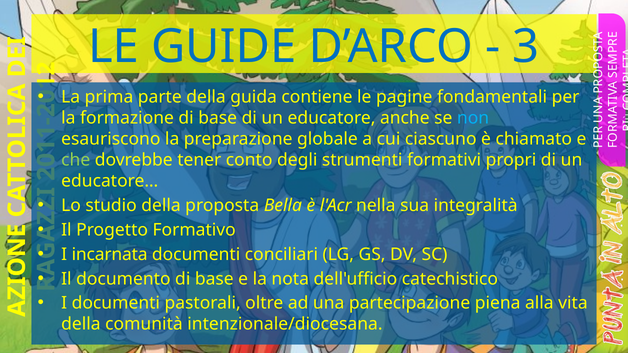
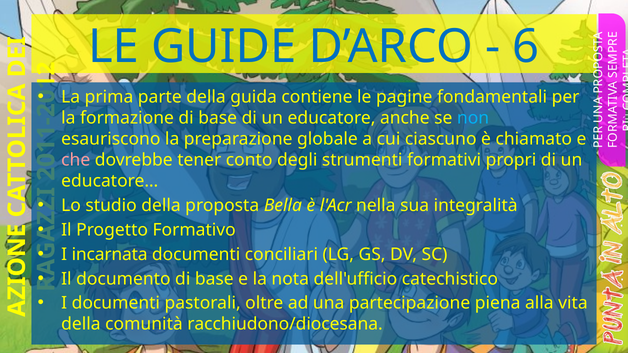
3: 3 -> 6 (526, 47)
che colour: light green -> pink (76, 160)
intenzionale/diocesana: intenzionale/diocesana -> racchiudono/diocesana (285, 324)
